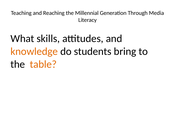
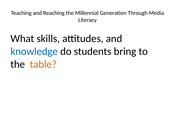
knowledge colour: orange -> blue (34, 52)
